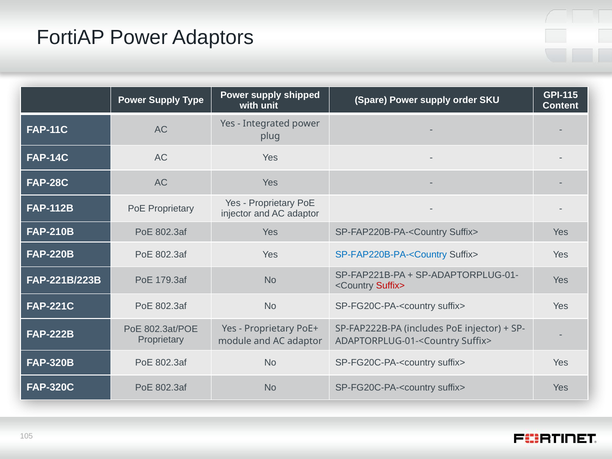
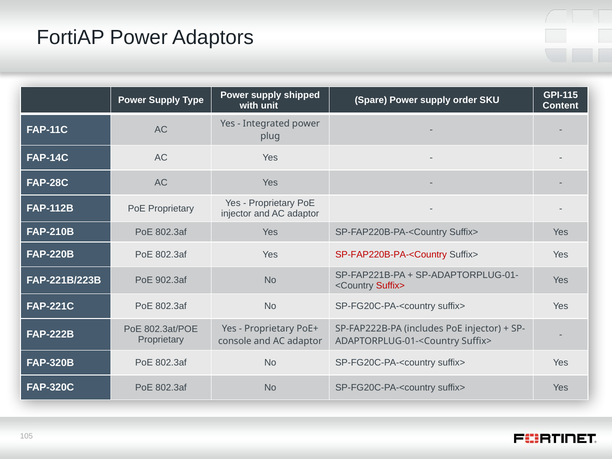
SP-FAP220B-PA-<Country colour: blue -> red (391, 255)
179.3af: 179.3af -> 902.3af (171, 280)
module: module -> console (235, 341)
